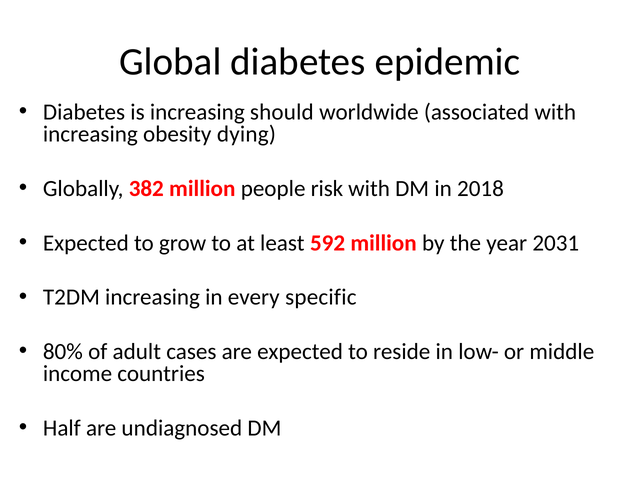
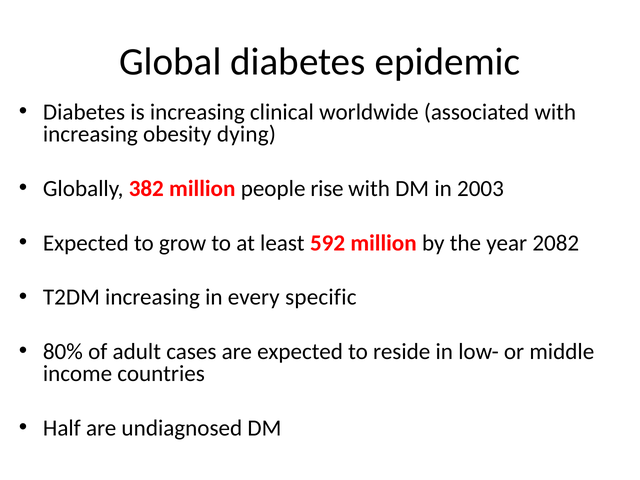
should: should -> clinical (282, 112)
risk: risk -> rise (327, 189)
2018: 2018 -> 2003 (480, 189)
2031: 2031 -> 2082 (556, 243)
